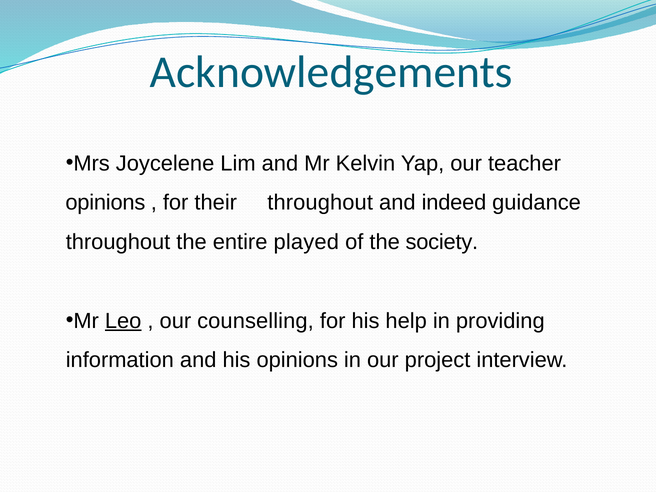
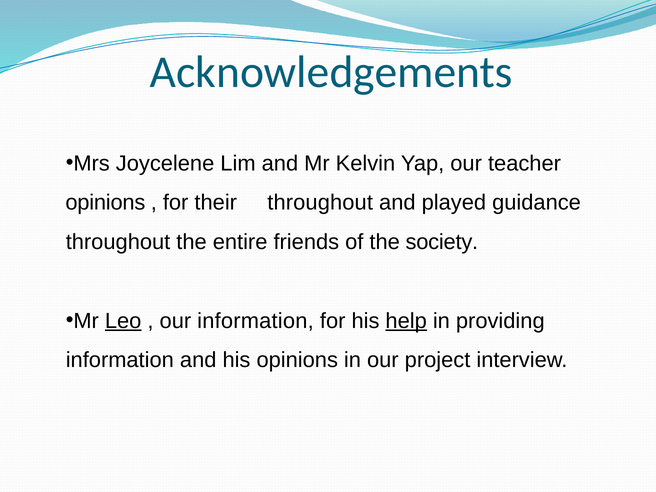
indeed: indeed -> played (454, 203)
played: played -> friends (306, 242)
our counselling: counselling -> information (255, 321)
help underline: none -> present (406, 321)
